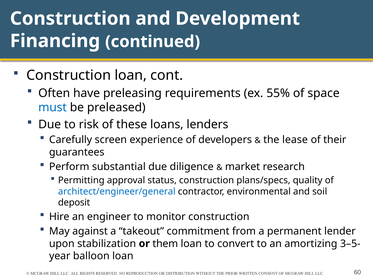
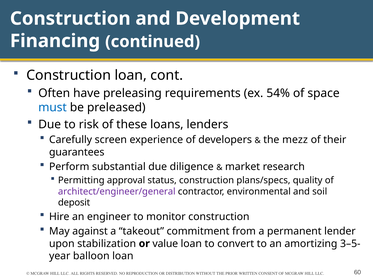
55%: 55% -> 54% (278, 93)
lease: lease -> mezz (295, 140)
architect/engineer/general colour: blue -> purple (117, 191)
them: them -> value (165, 243)
